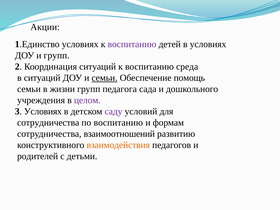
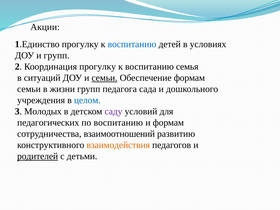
1.Единство условиях: условиях -> прогулку (80, 44)
воспитанию colour: purple -> blue (132, 44)
Координация ситуаций: ситуаций -> прогулку (98, 67)
среда: среда -> семья (187, 67)
Обеспечение помощь: помощь -> формам (189, 78)
целом colour: purple -> blue (87, 100)
3 Условиях: Условиях -> Молодых (43, 111)
сотрудничества: сотрудничества -> педагогических (48, 123)
родителей underline: none -> present (38, 156)
